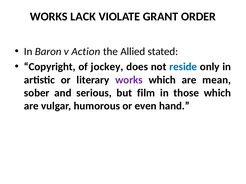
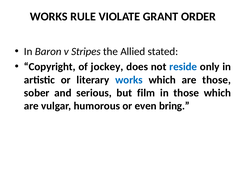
LACK: LACK -> RULE (83, 17)
Action: Action -> Stripes (86, 52)
works colour: purple -> blue (129, 80)
are mean: mean -> those (217, 80)
hand: hand -> bring (174, 106)
